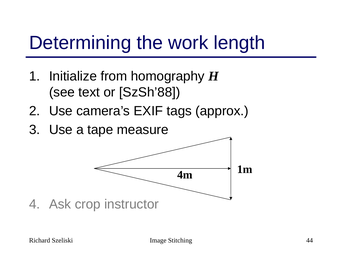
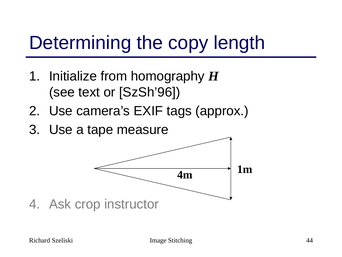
work: work -> copy (188, 43)
SzSh’88: SzSh’88 -> SzSh’96 (150, 92)
